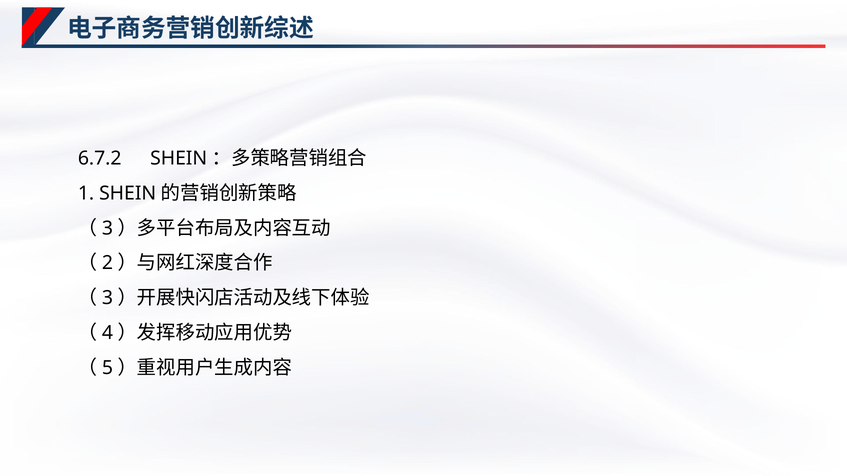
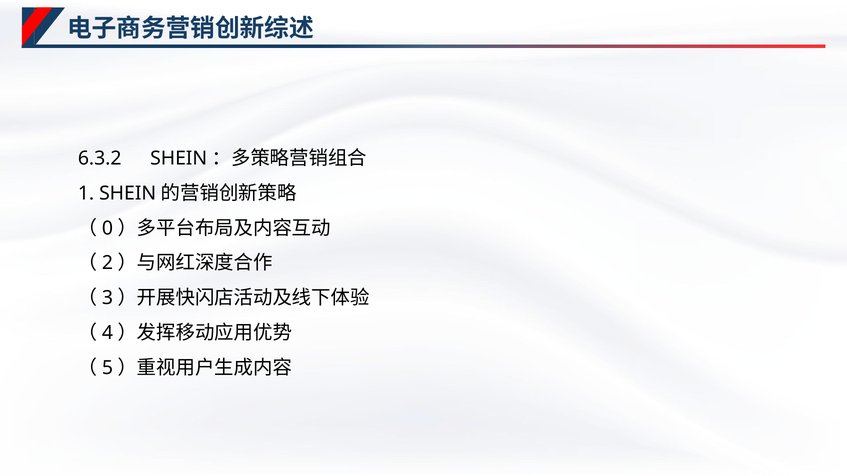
6.7.2: 6.7.2 -> 6.3.2 (100, 159)
3: 3 -> 0 (107, 228)
